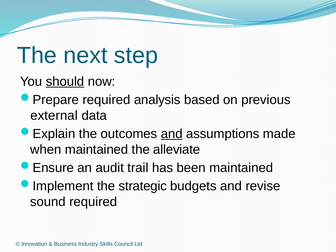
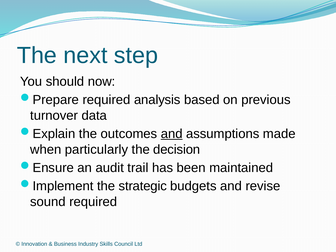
should underline: present -> none (65, 82)
external: external -> turnover (54, 116)
when maintained: maintained -> particularly (97, 150)
alleviate: alleviate -> decision (177, 150)
